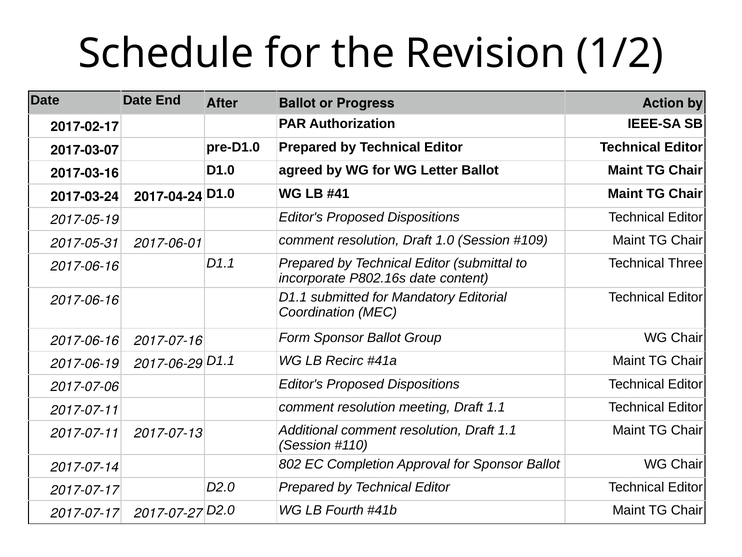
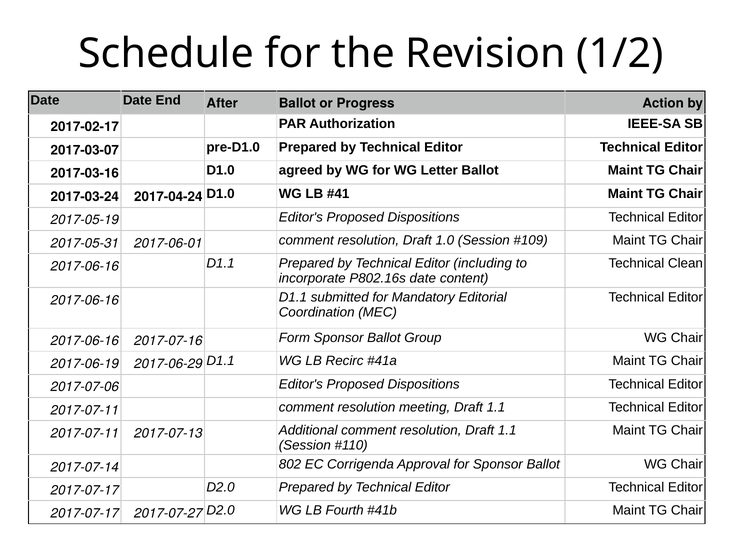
Three: Three -> Clean (685, 263)
submittal: submittal -> including (483, 263)
Completion: Completion -> Corrigenda (361, 464)
